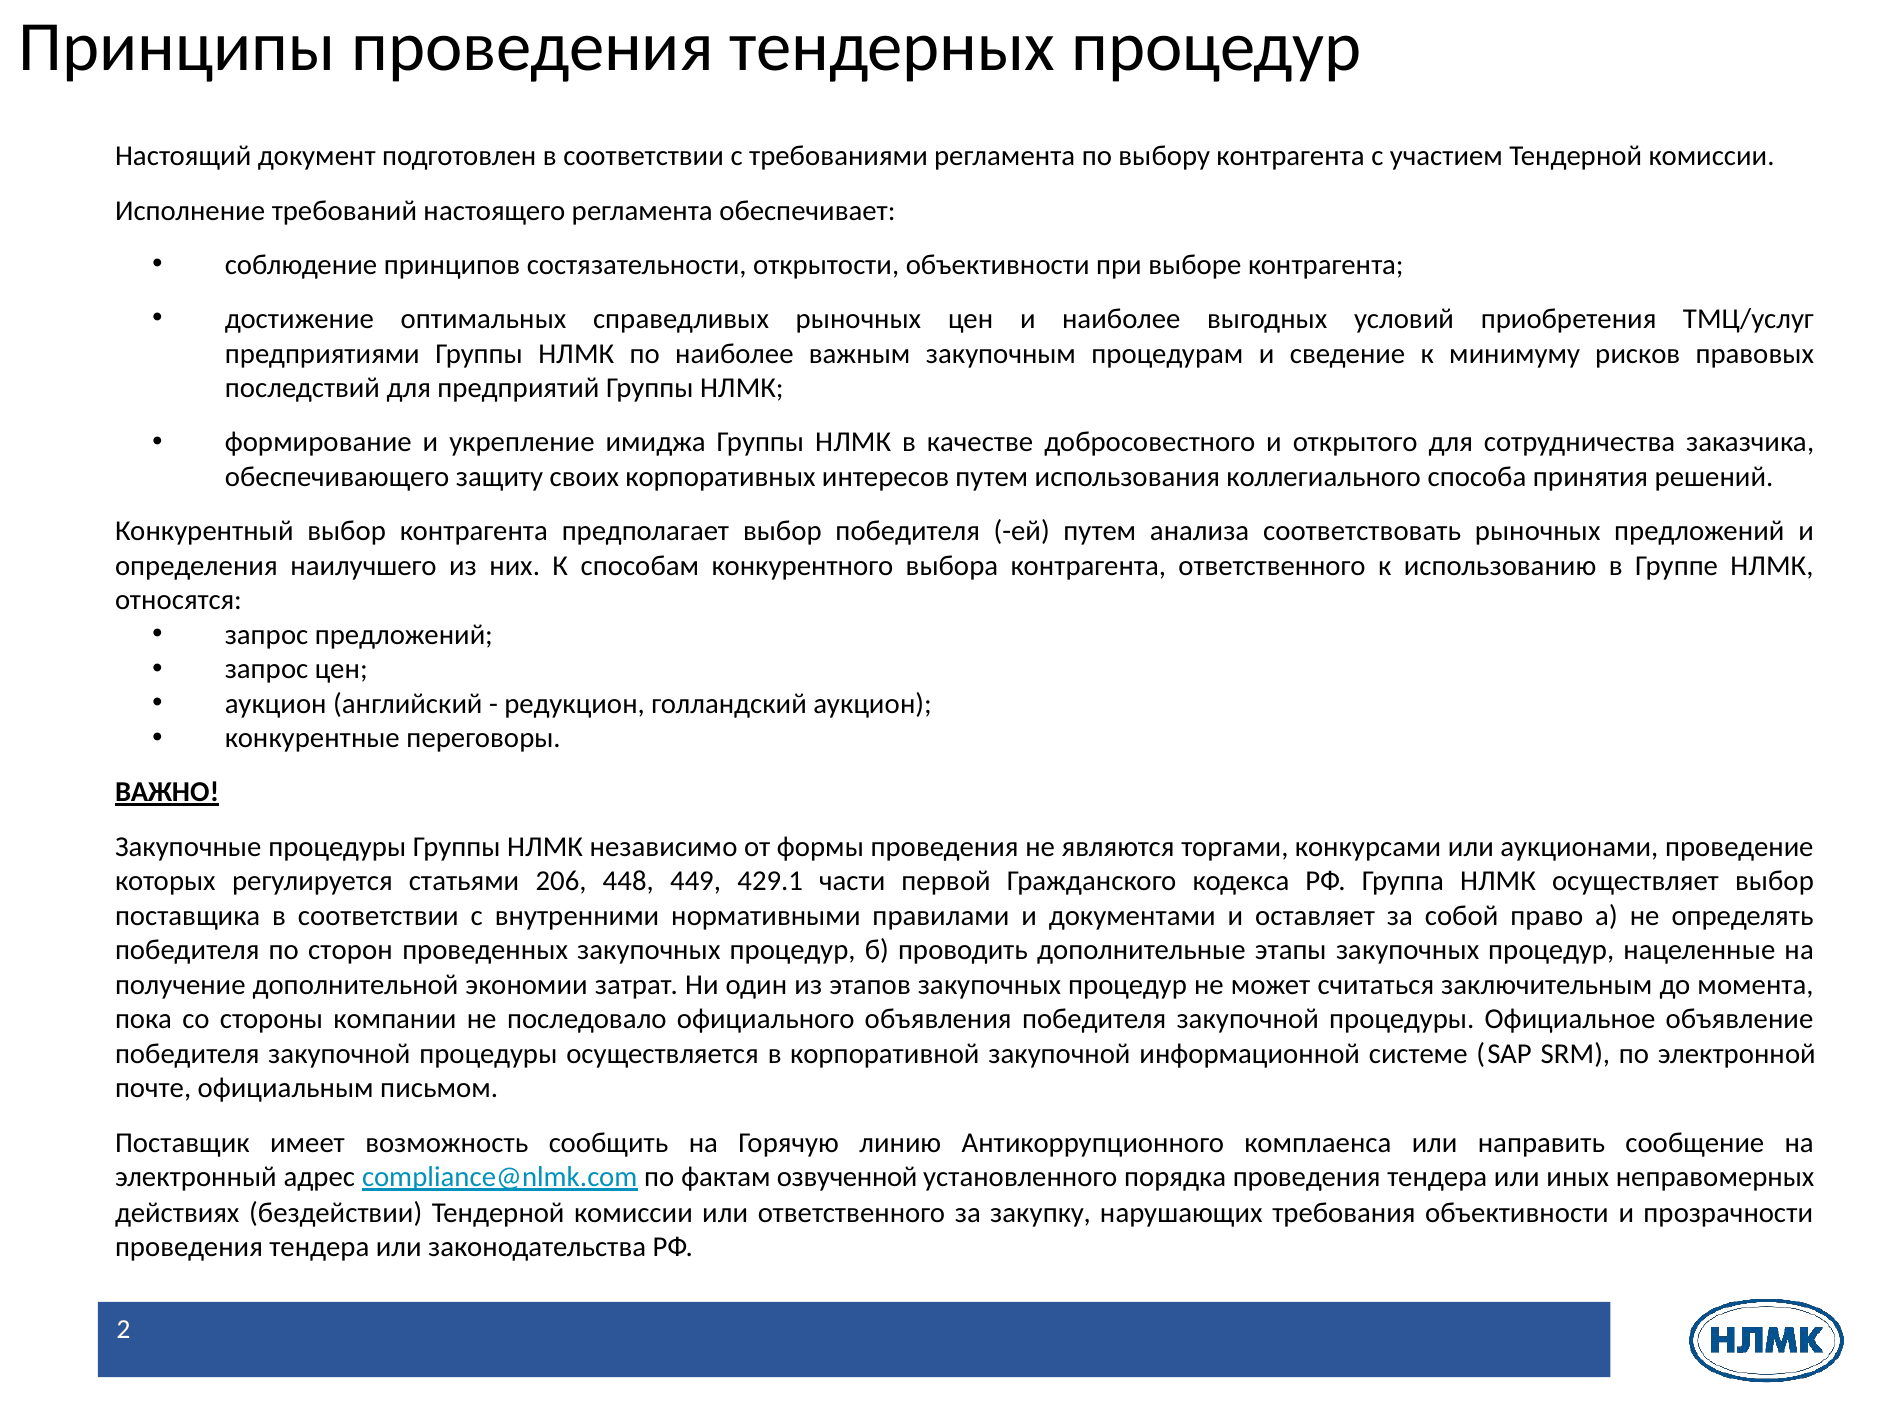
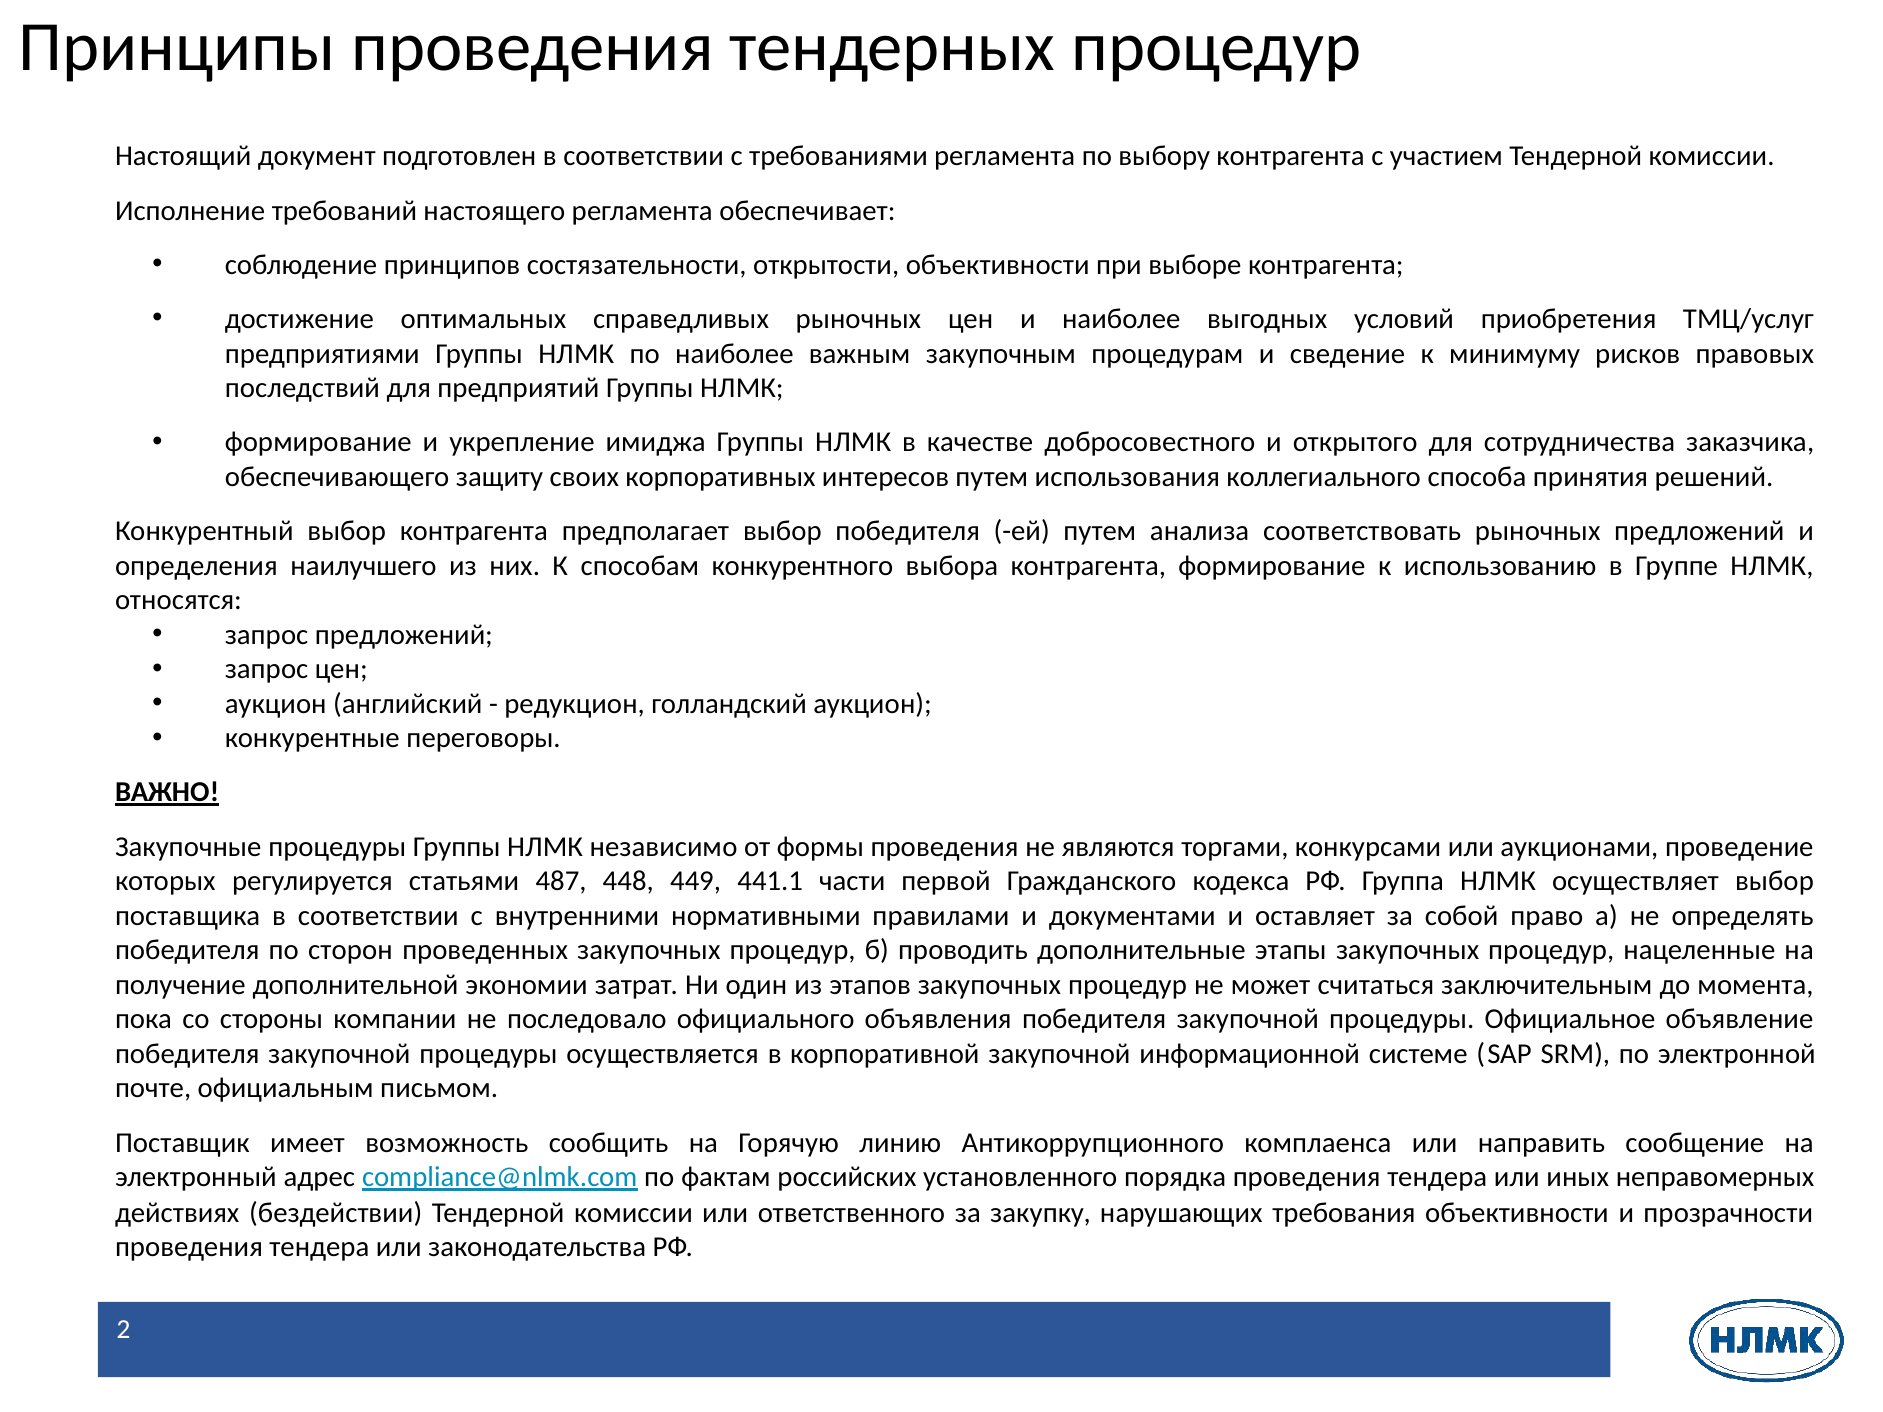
контрагента ответственного: ответственного -> формирование (1272, 566)
206: 206 -> 487 (561, 881)
429.1: 429.1 -> 441.1 (770, 881)
озвученной: озвученной -> российских (847, 1177)
